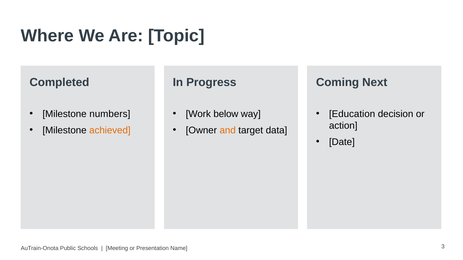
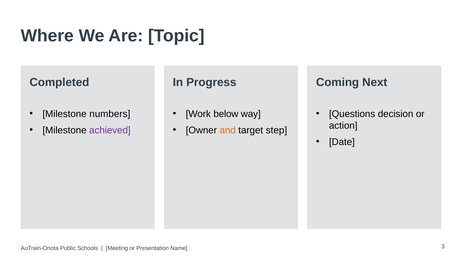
Education: Education -> Questions (352, 114)
achieved colour: orange -> purple (110, 131)
data: data -> step (276, 131)
